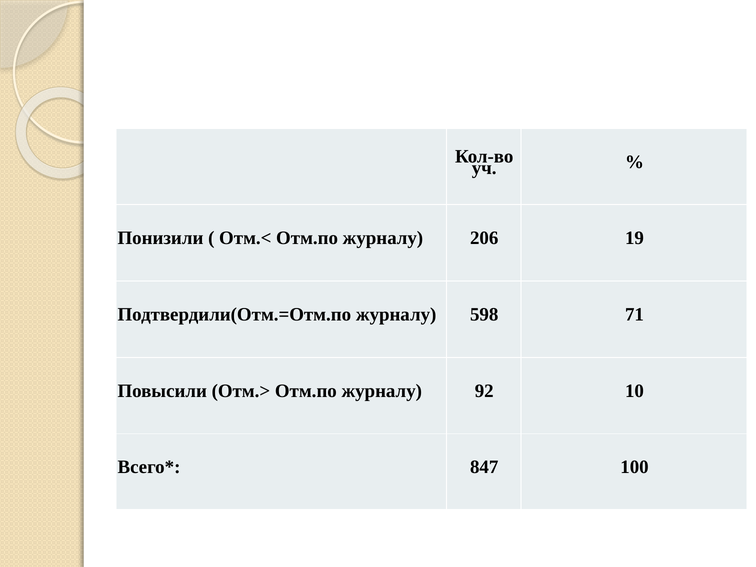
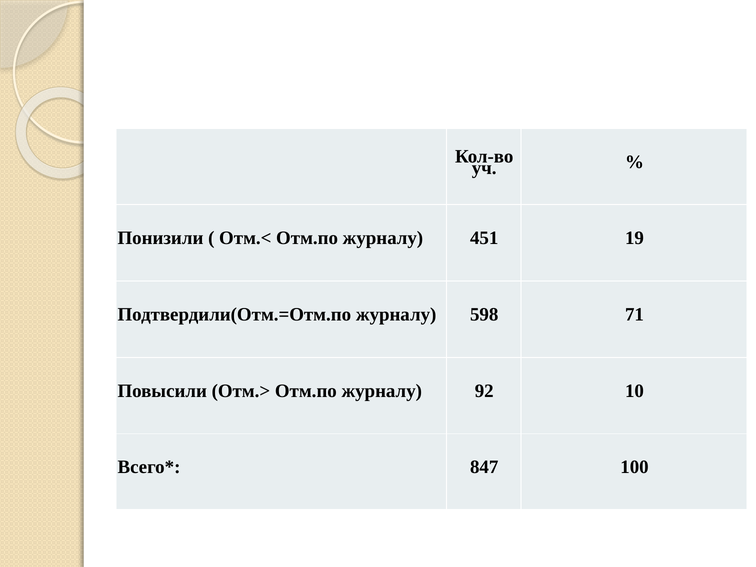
206: 206 -> 451 (484, 238)
